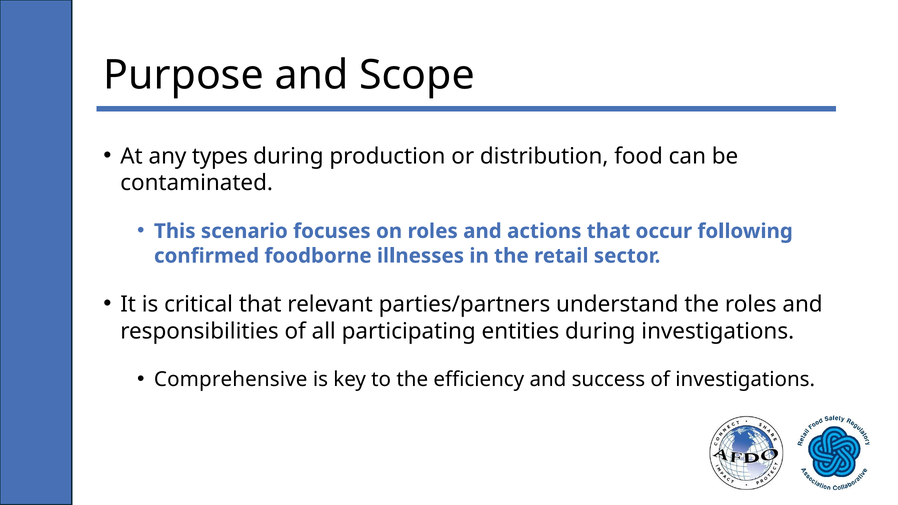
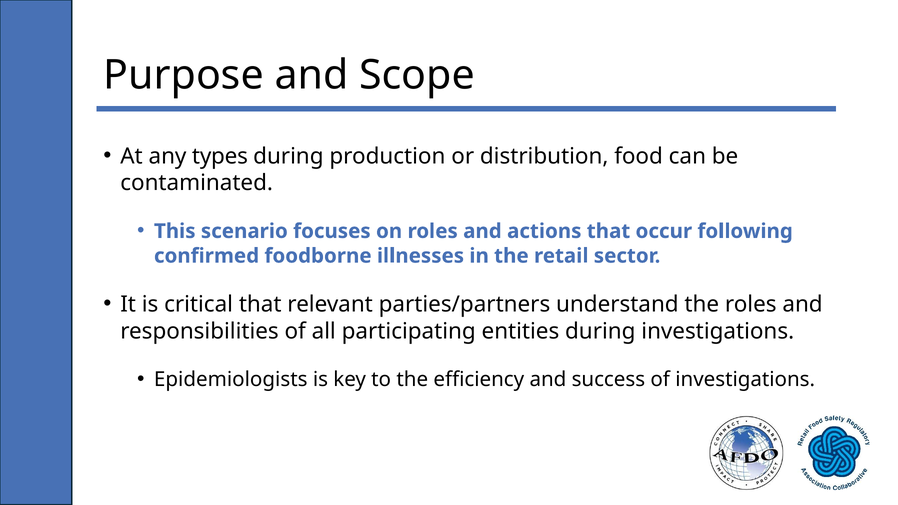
Comprehensive: Comprehensive -> Epidemiologists (231, 379)
